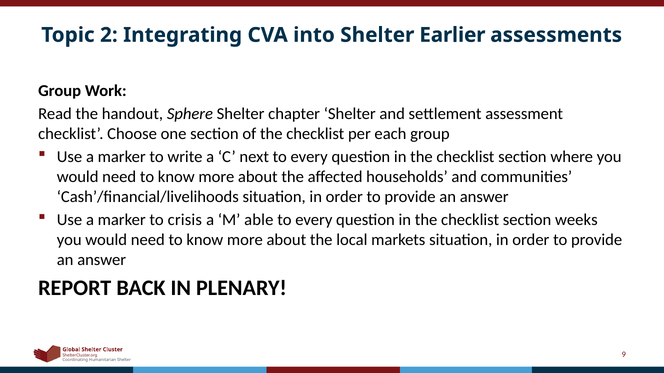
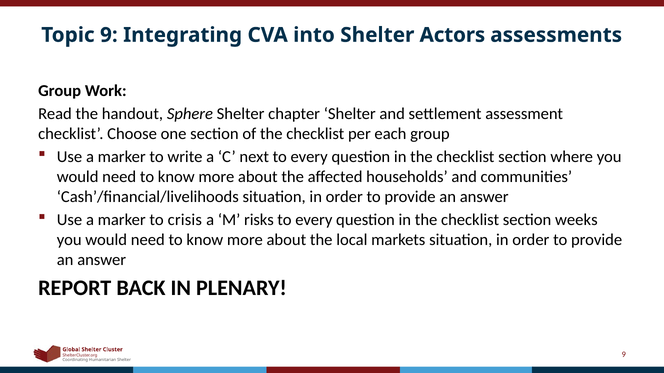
Topic 2: 2 -> 9 (109, 35)
Earlier: Earlier -> Actors (452, 35)
able: able -> risks (259, 220)
